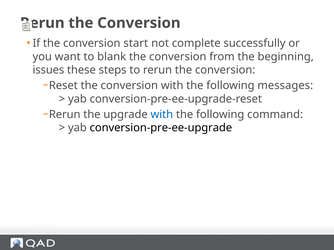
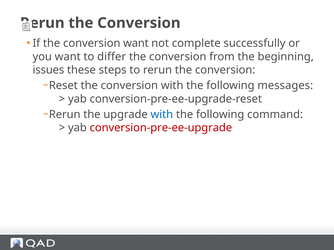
conversion start: start -> want (136, 43)
blank: blank -> differ (112, 57)
conversion-pre-ee-upgrade colour: black -> red (161, 128)
